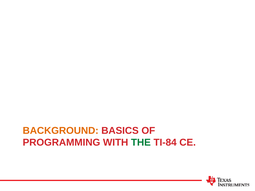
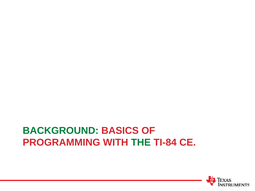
BACKGROUND colour: orange -> green (61, 131)
